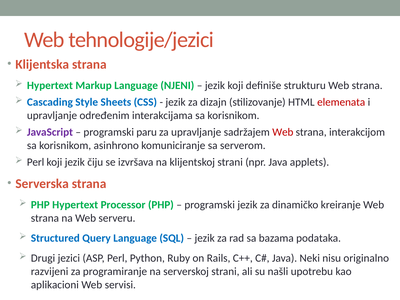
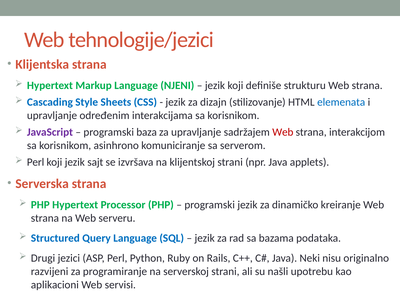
elemenata colour: red -> blue (341, 102)
paru: paru -> baza (147, 132)
čiju: čiju -> sajt (95, 162)
